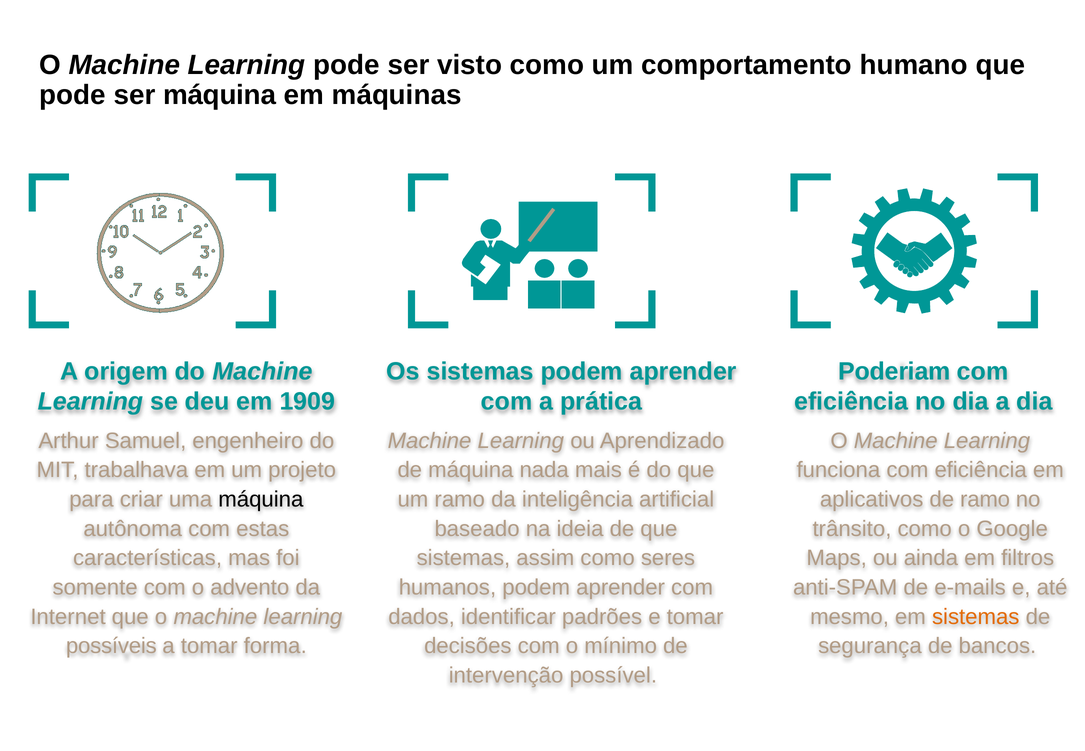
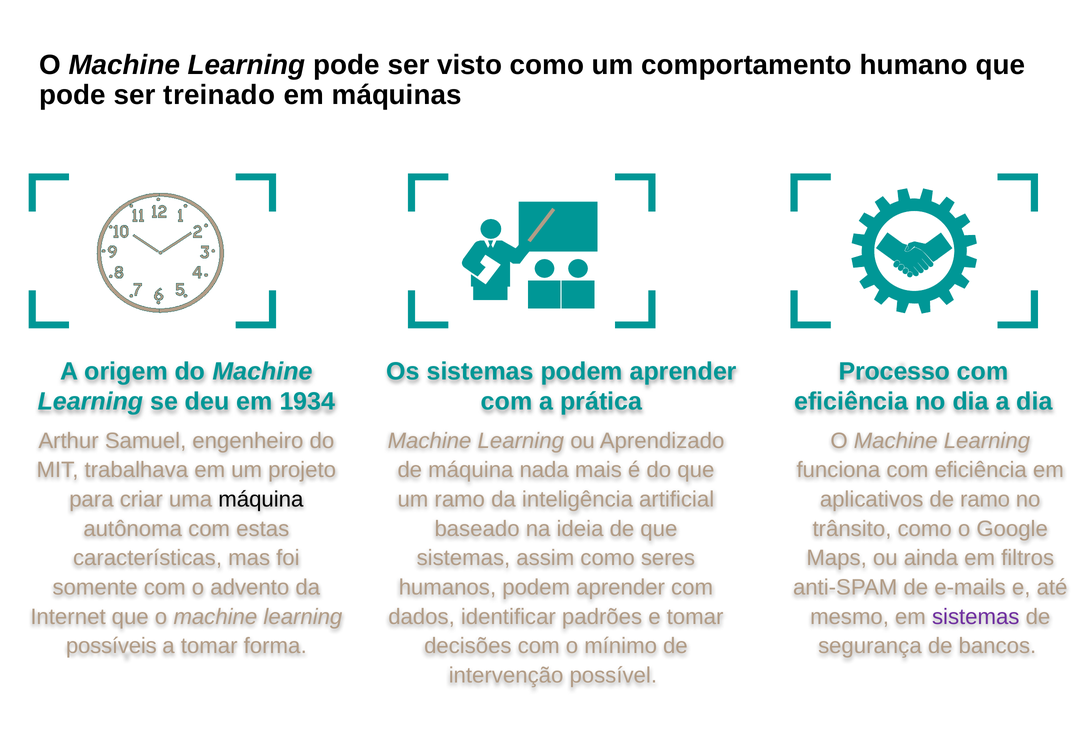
ser máquina: máquina -> treinado (219, 95)
Poderiam: Poderiam -> Processo (894, 372)
1909: 1909 -> 1934 (307, 402)
sistemas colour: orange -> purple (976, 617)
